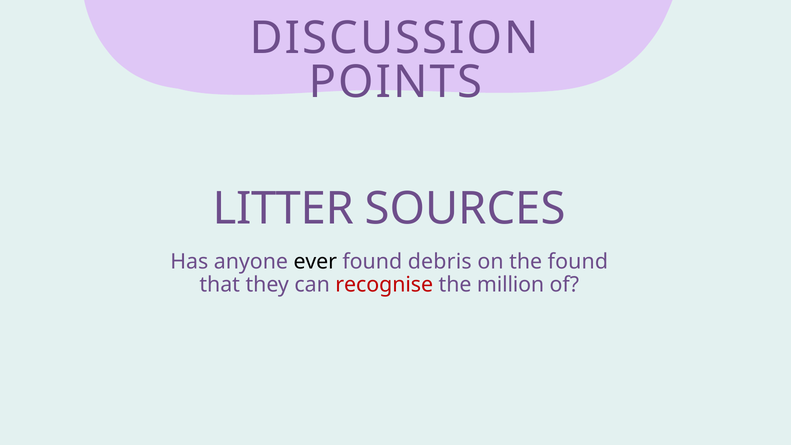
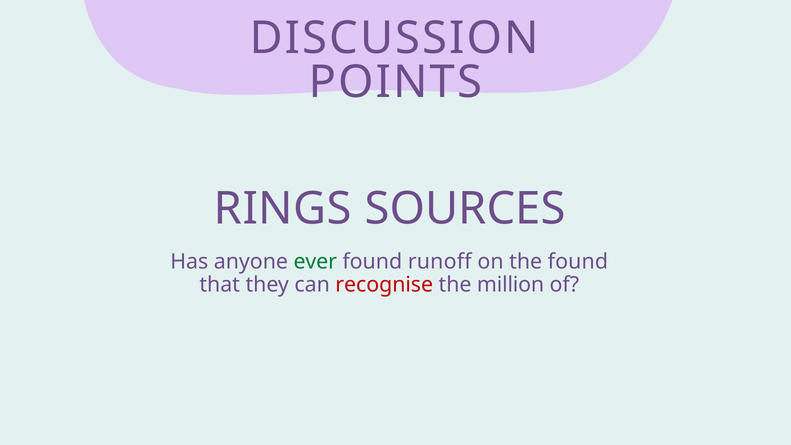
LITTER: LITTER -> RINGS (283, 209)
ever colour: black -> green (315, 261)
debris: debris -> runoff (440, 261)
